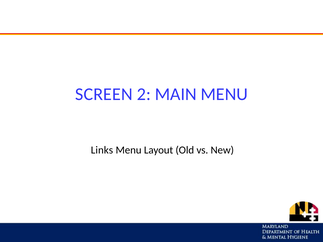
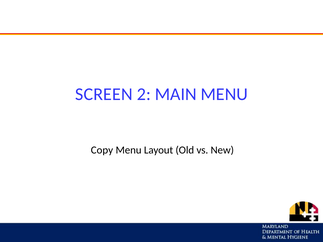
Links: Links -> Copy (102, 150)
